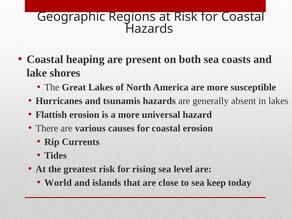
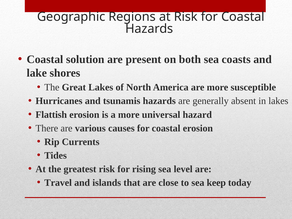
heaping: heaping -> solution (85, 59)
World: World -> Travel (58, 183)
